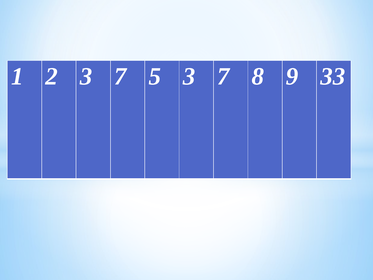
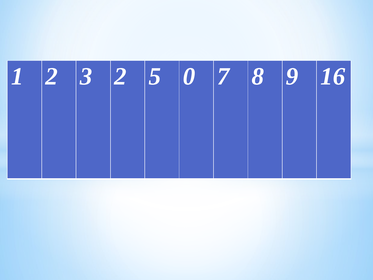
2 3 7: 7 -> 2 (120, 76)
5 3: 3 -> 0 (189, 76)
33: 33 -> 16 (333, 76)
